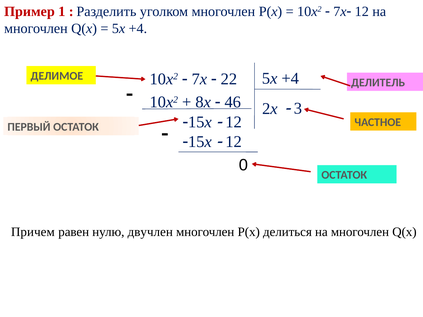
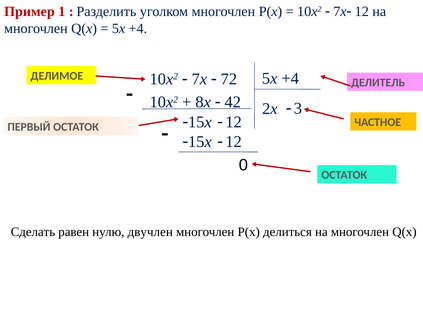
22: 22 -> 72 (229, 79)
46: 46 -> 42 (233, 102)
Причем: Причем -> Сделать (33, 232)
